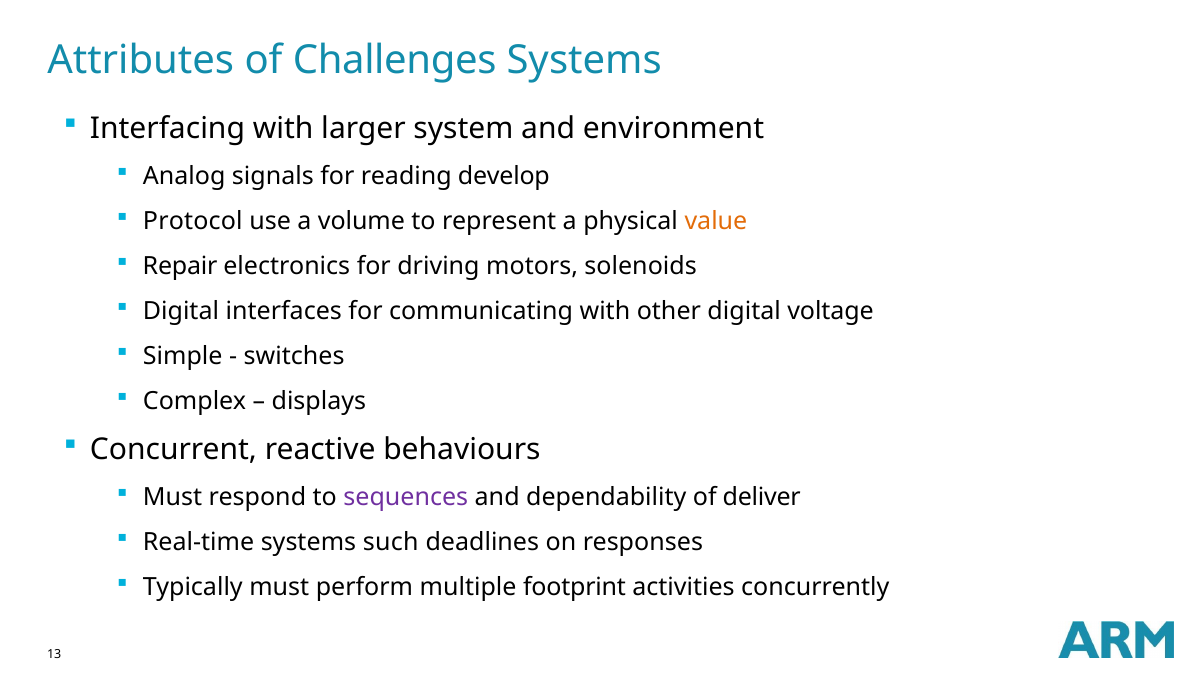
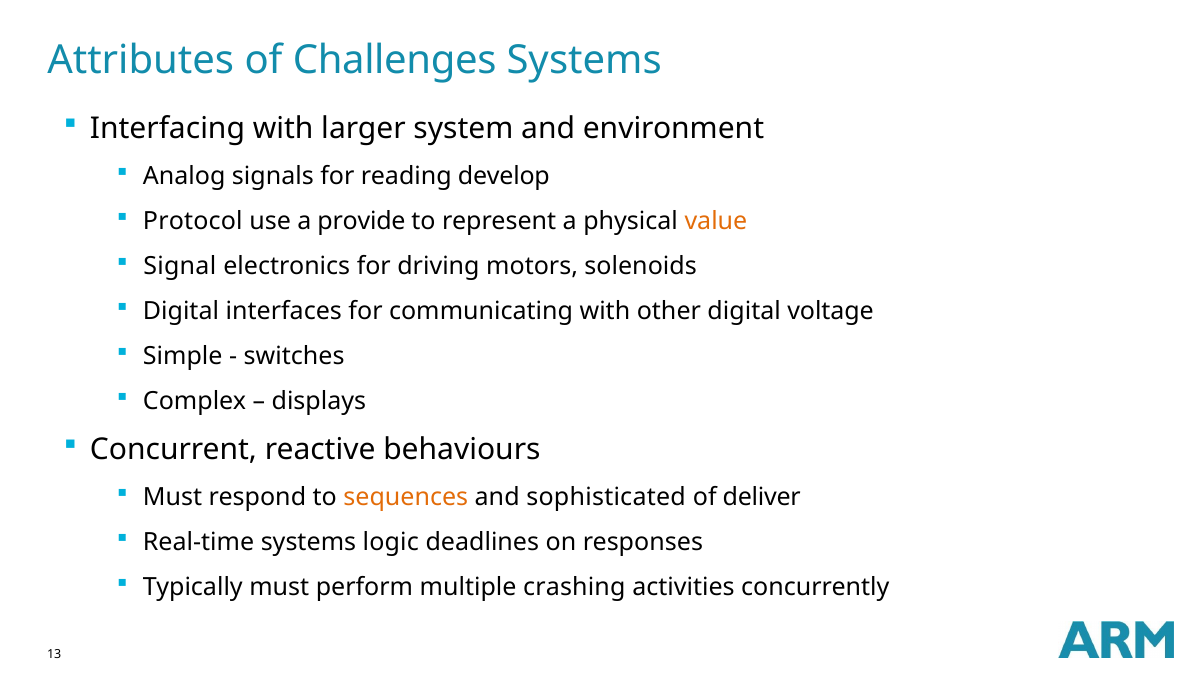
volume: volume -> provide (362, 222)
Repair: Repair -> Signal (180, 267)
sequences colour: purple -> orange (406, 498)
dependability: dependability -> sophisticated (606, 498)
such: such -> logic (391, 543)
footprint: footprint -> crashing (574, 588)
